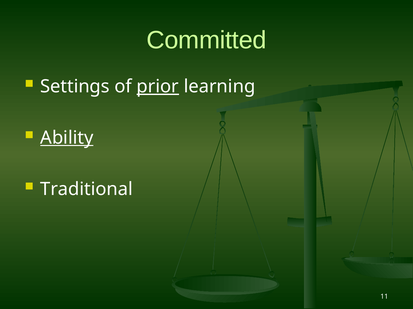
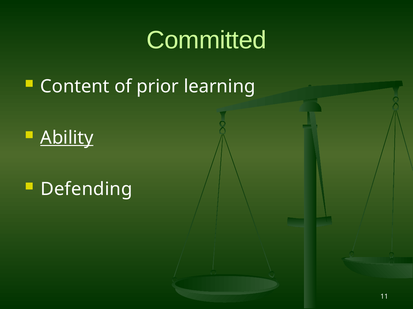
Settings: Settings -> Content (75, 87)
prior underline: present -> none (158, 87)
Traditional: Traditional -> Defending (86, 189)
